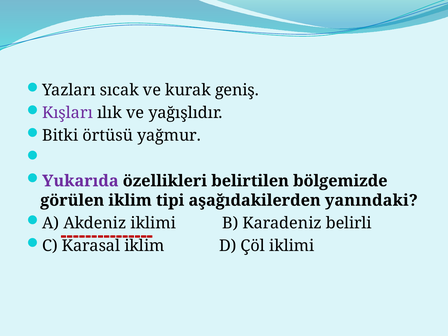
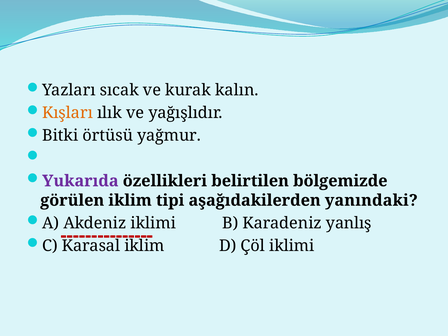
geniş: geniş -> kalın (237, 90)
Kışları colour: purple -> orange (68, 113)
belirli: belirli -> yanlış (349, 223)
